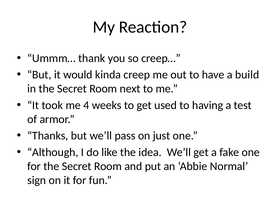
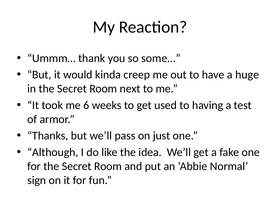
creep…: creep… -> some… (161, 58)
build: build -> huge (247, 75)
4: 4 -> 6 (86, 105)
